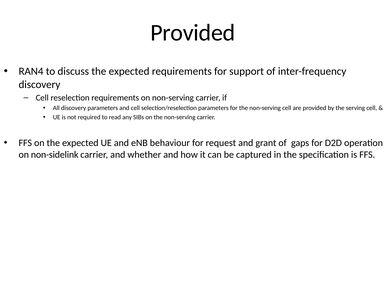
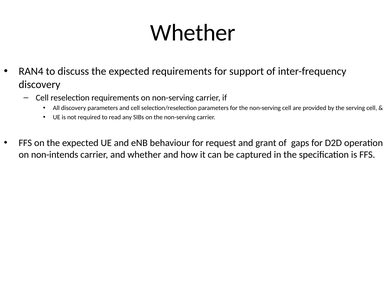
Provided: Provided -> Whether (193, 33)
non-sidelink: non-sidelink -> non-intends (55, 155)
